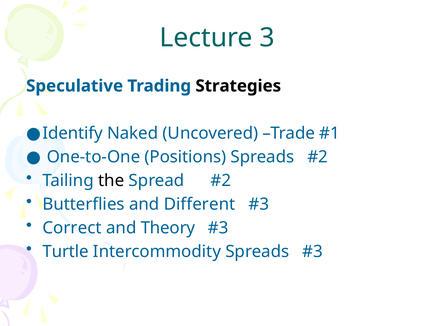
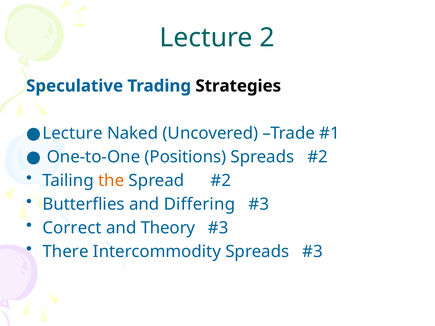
3: 3 -> 2 (267, 38)
Identify: Identify -> Lecture (72, 133)
the colour: black -> orange (111, 181)
Different: Different -> Differing (199, 205)
Turtle: Turtle -> There (65, 252)
